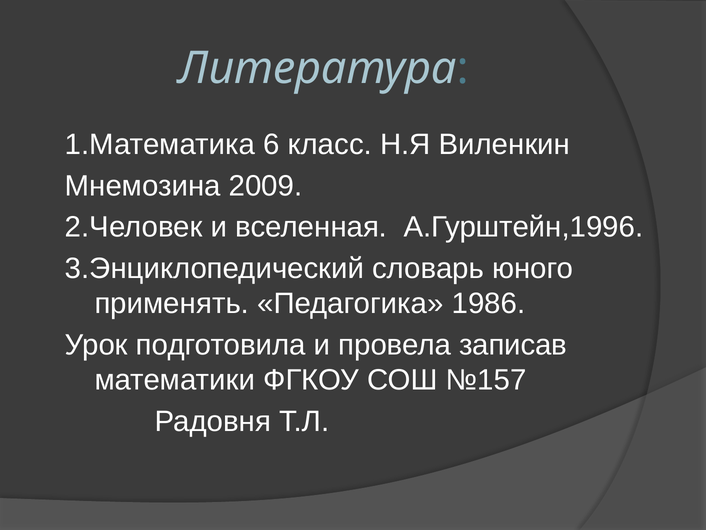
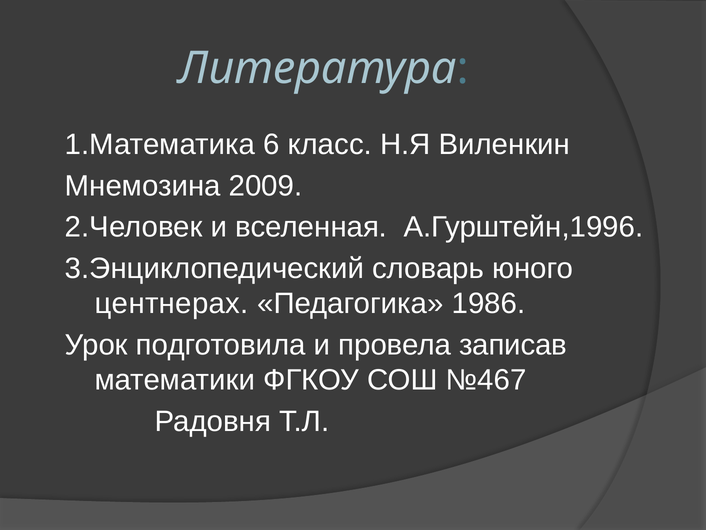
применять: применять -> центнерах (172, 303)
№157: №157 -> №467 (486, 380)
